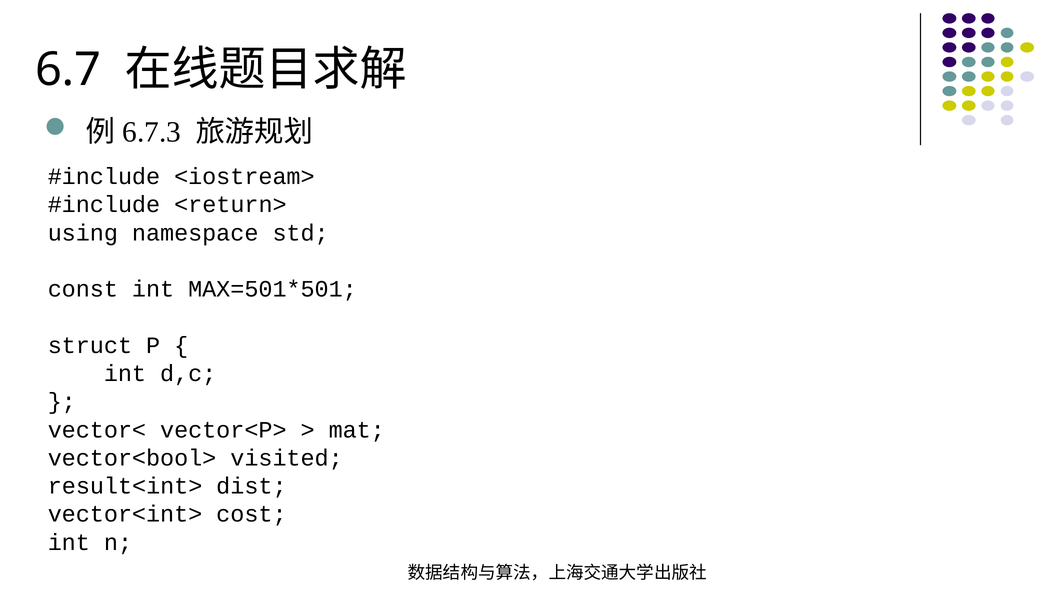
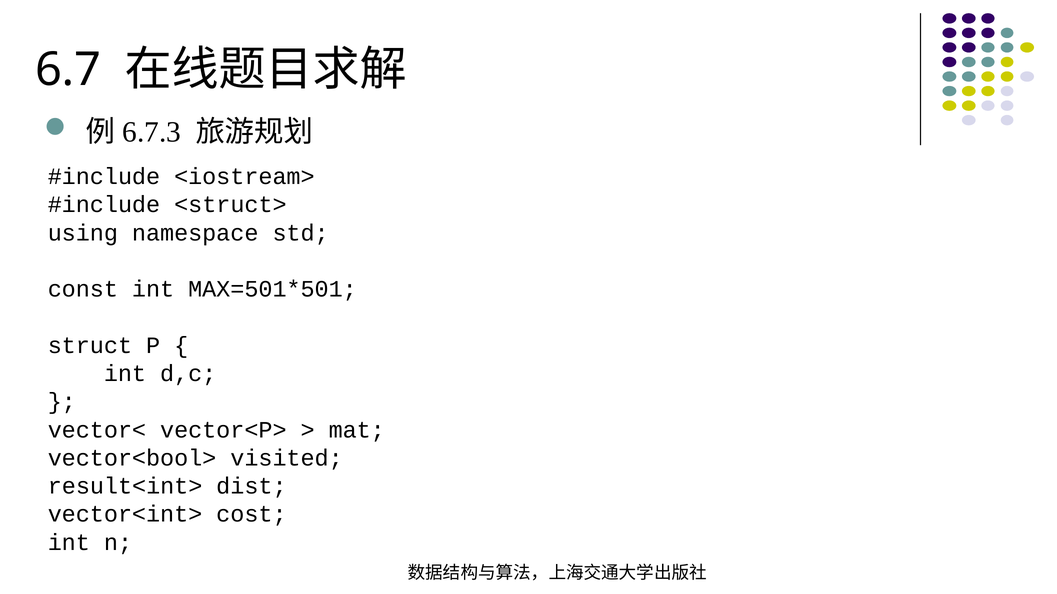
<return>: <return> -> <struct> (230, 205)
